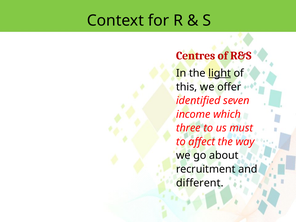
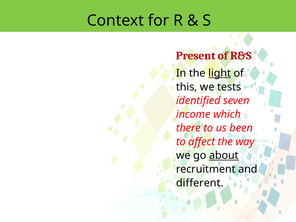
Centres: Centres -> Present (196, 56)
offer: offer -> tests (229, 87)
three: three -> there (188, 128)
must: must -> been (241, 128)
about underline: none -> present (224, 155)
